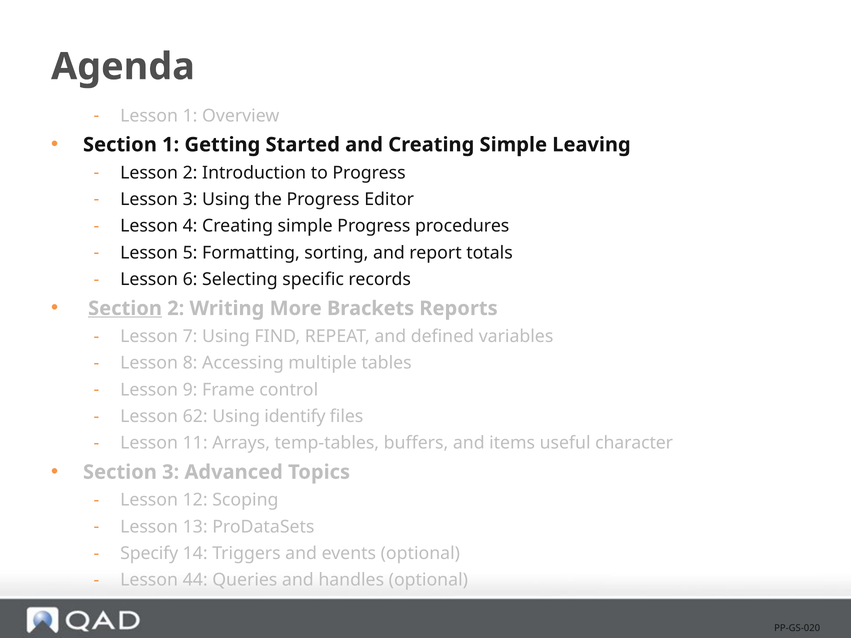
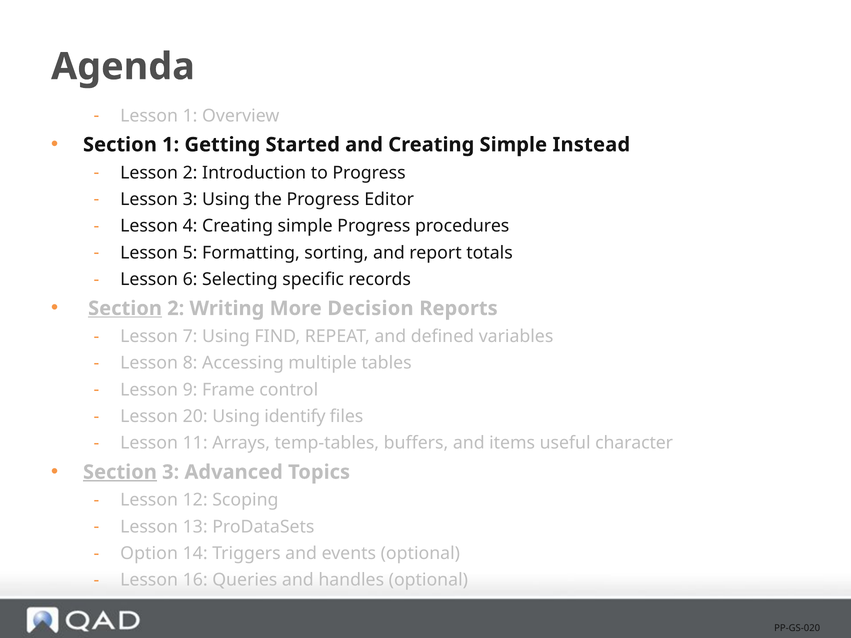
Leaving: Leaving -> Instead (591, 145)
Brackets: Brackets -> Decision (370, 309)
62: 62 -> 20 (195, 417)
Section underline: none -> present (120, 472)
Specify: Specify -> Option (149, 554)
44: 44 -> 16 (195, 580)
